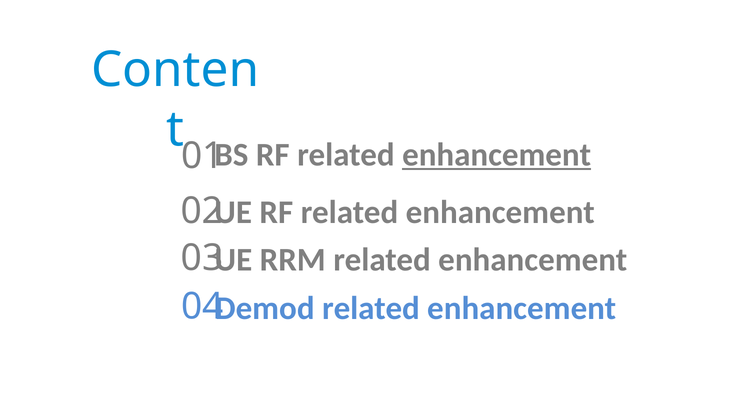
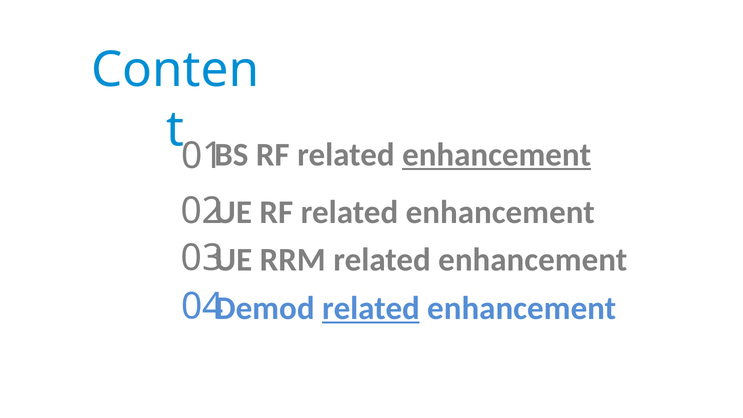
related underline: none -> present (371, 308)
